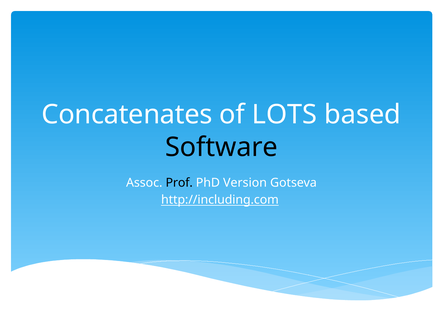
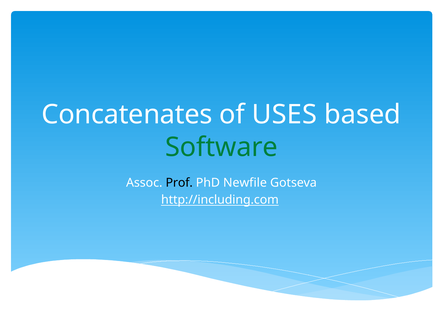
LOTS: LOTS -> USES (284, 115)
Software colour: black -> green (221, 147)
Version: Version -> Newfile (245, 183)
